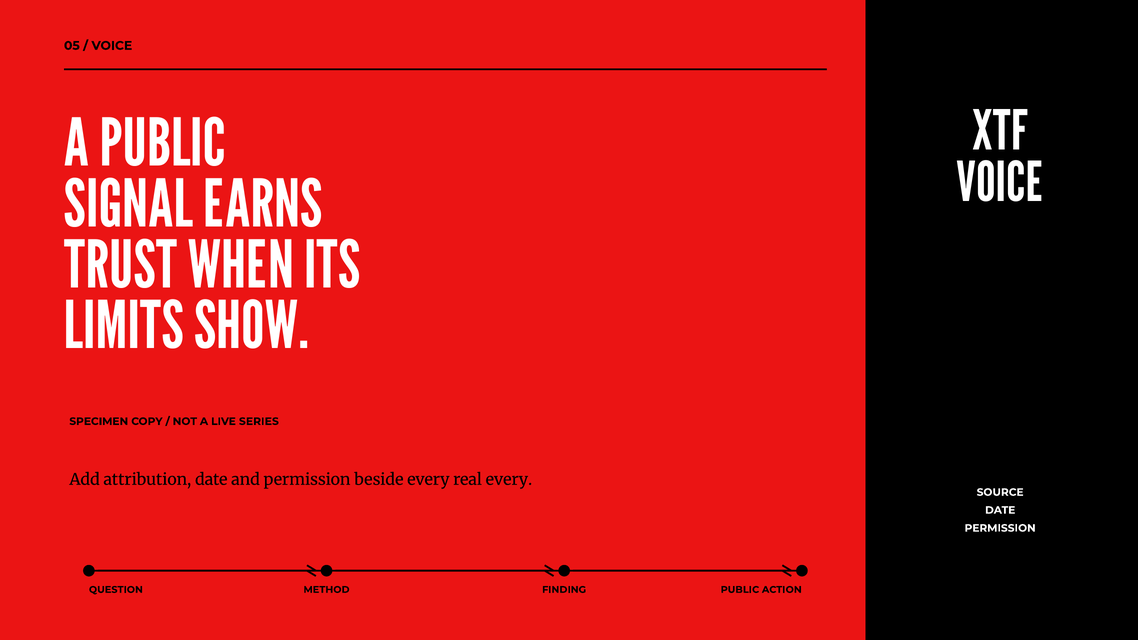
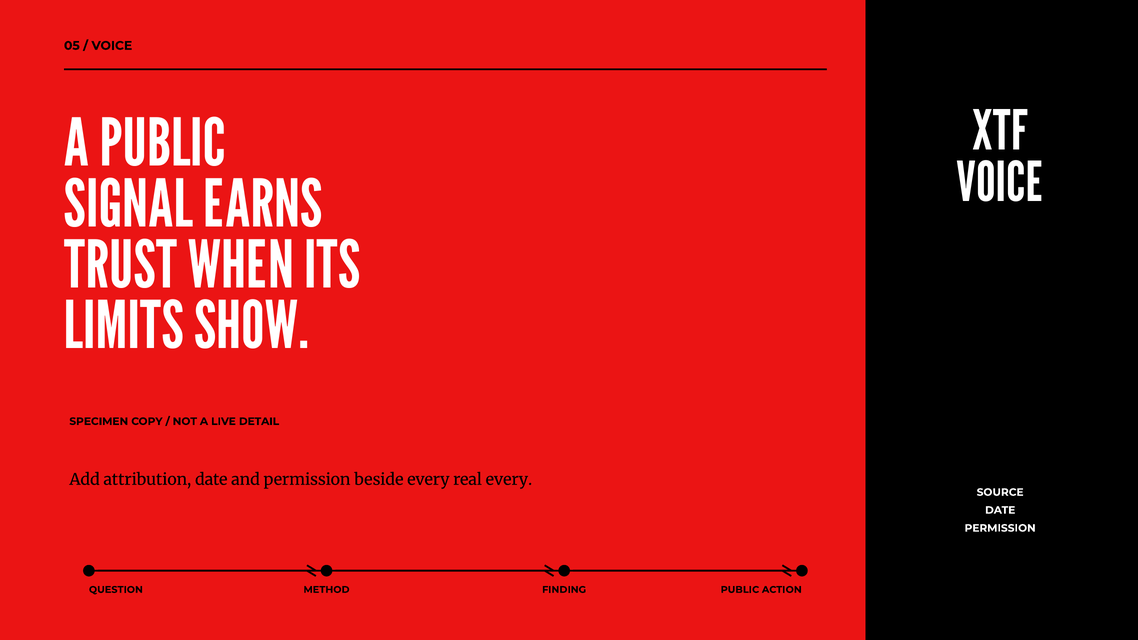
SERIES: SERIES -> DETAIL (259, 421)
